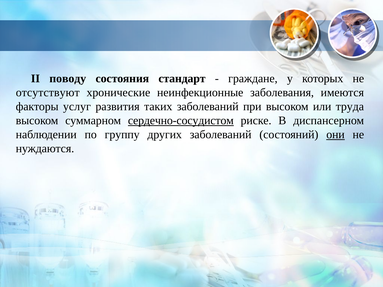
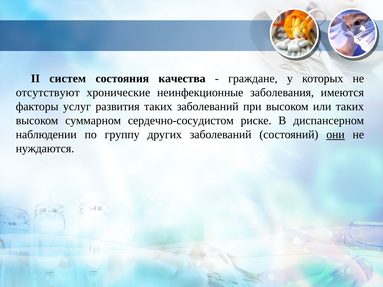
поводу: поводу -> систем (68, 79)
стандарт: стандарт -> качества (182, 79)
или труда: труда -> таких (350, 107)
сердечно-сосудистом underline: present -> none (181, 121)
